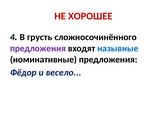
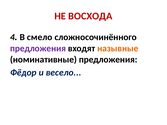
ХОРОШЕЕ: ХОРОШЕЕ -> ВОСХОДА (90, 16)
грусть: грусть -> смело (40, 37)
назывные colour: blue -> orange (118, 49)
